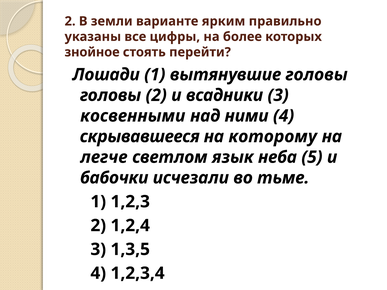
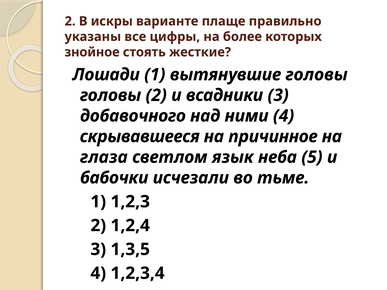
земли: земли -> искры (112, 21)
ярким: ярким -> плаще (224, 21)
перейти: перейти -> жесткие (200, 52)
косвенными: косвенными -> добавочного (133, 116)
которому: которому -> причинное (273, 137)
легче: легче -> глаза (104, 157)
